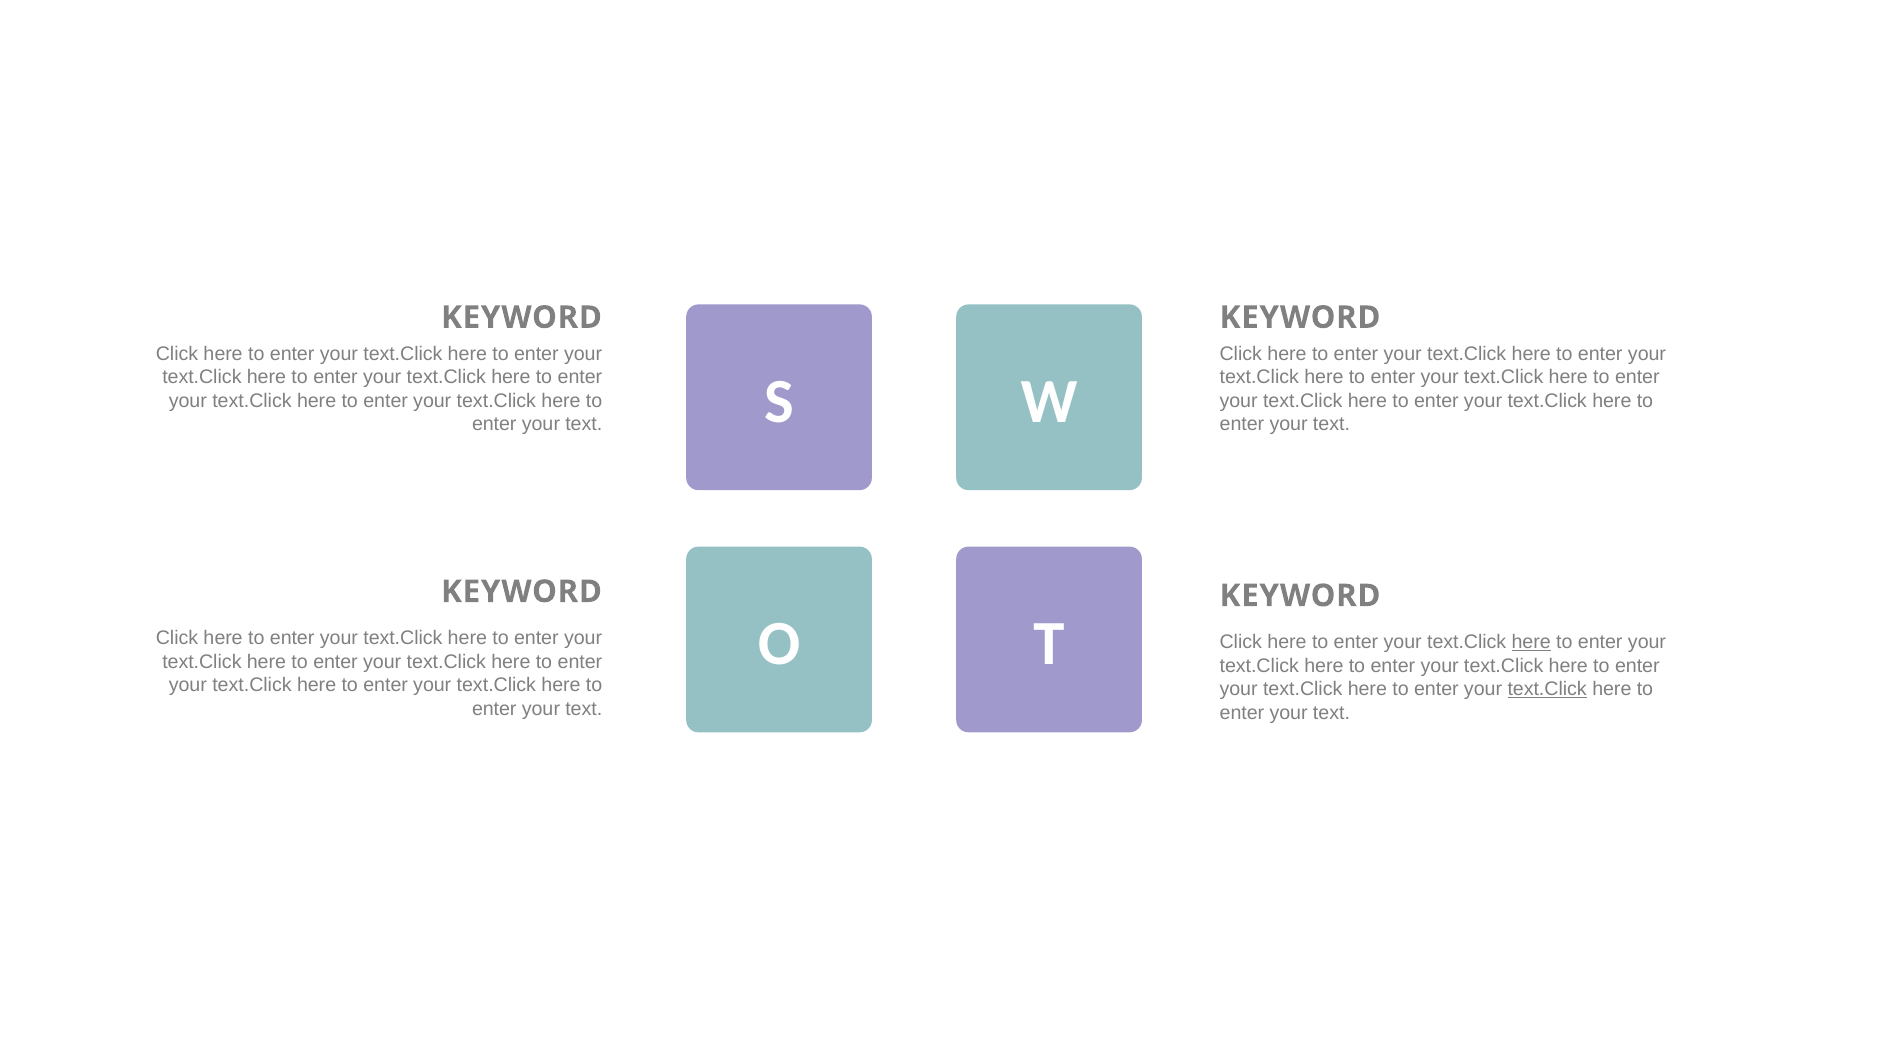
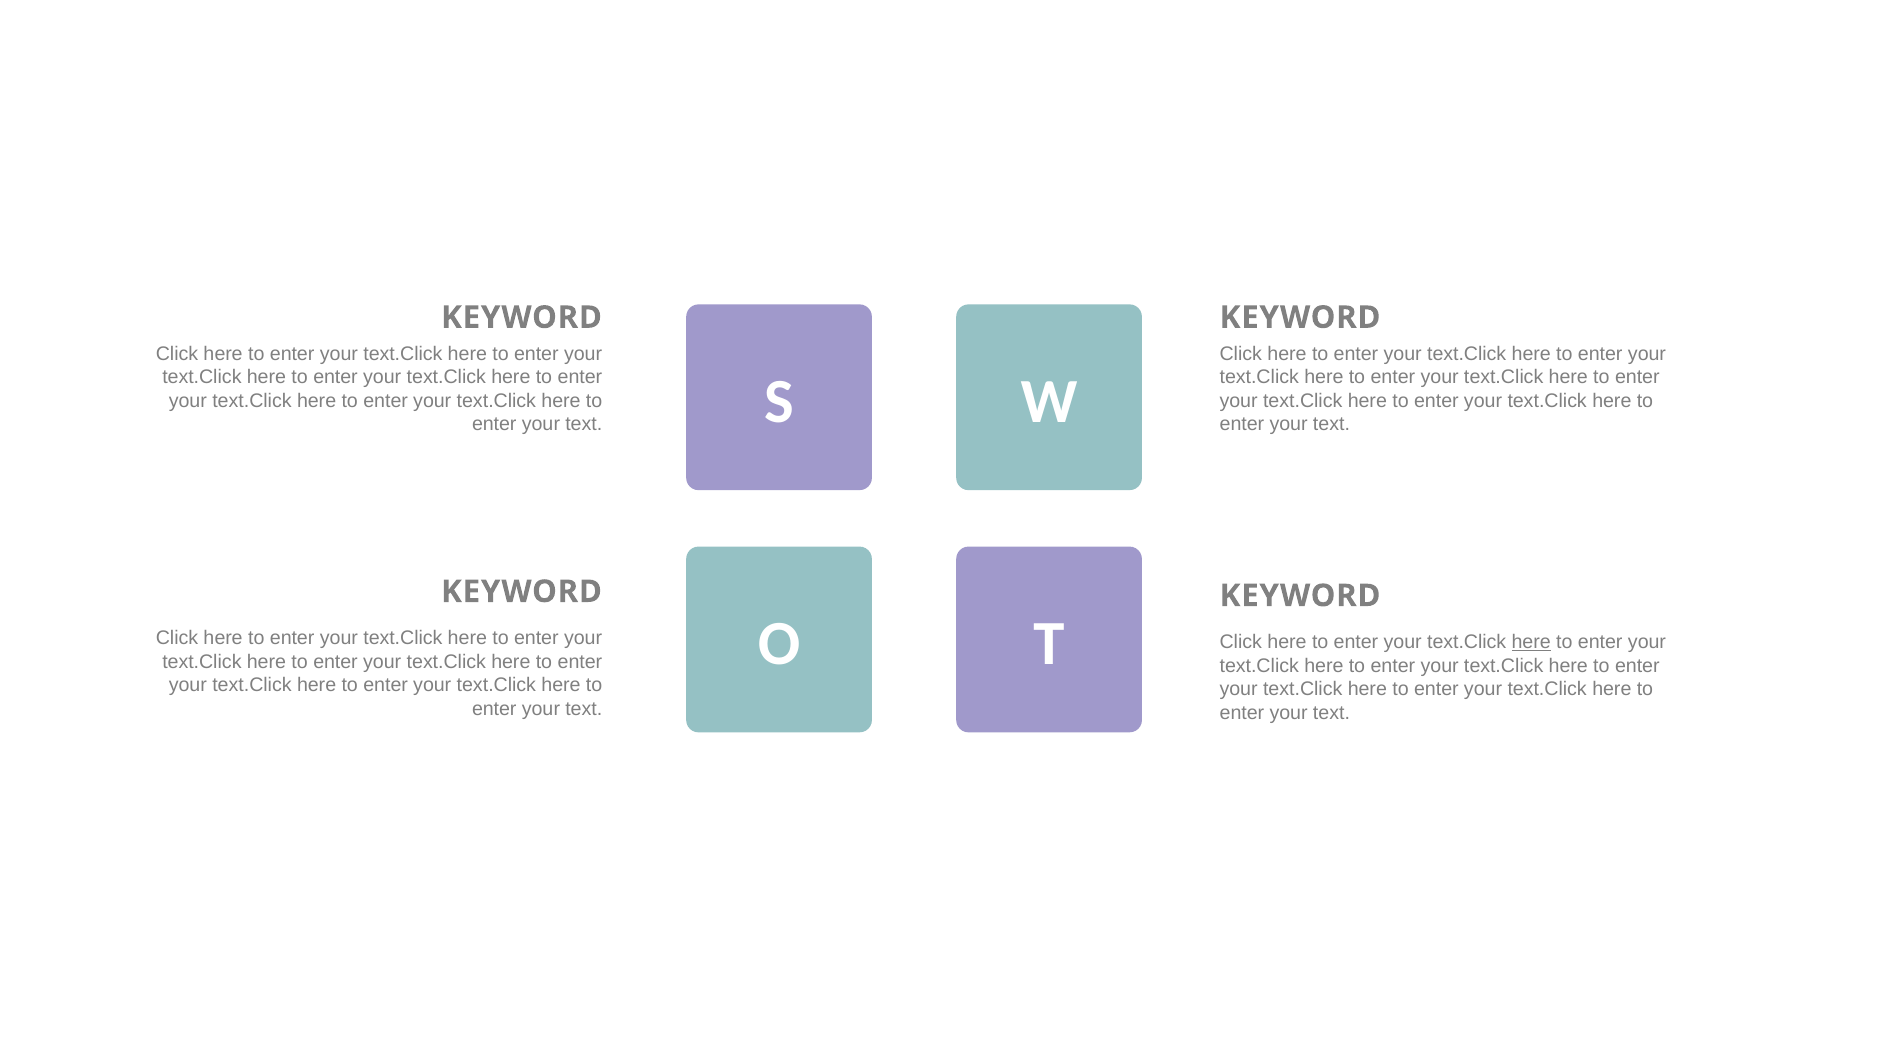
text.Click underline: present -> none (1547, 689)
